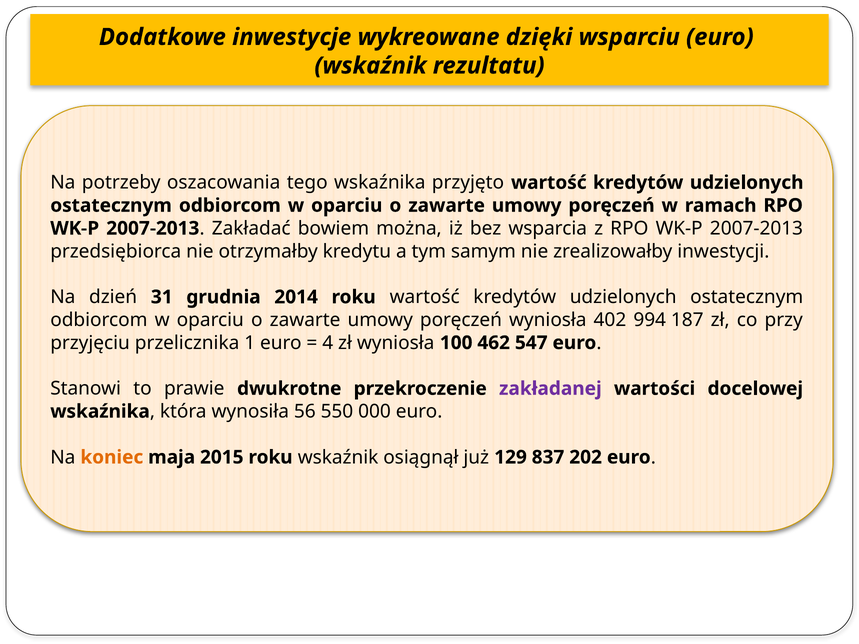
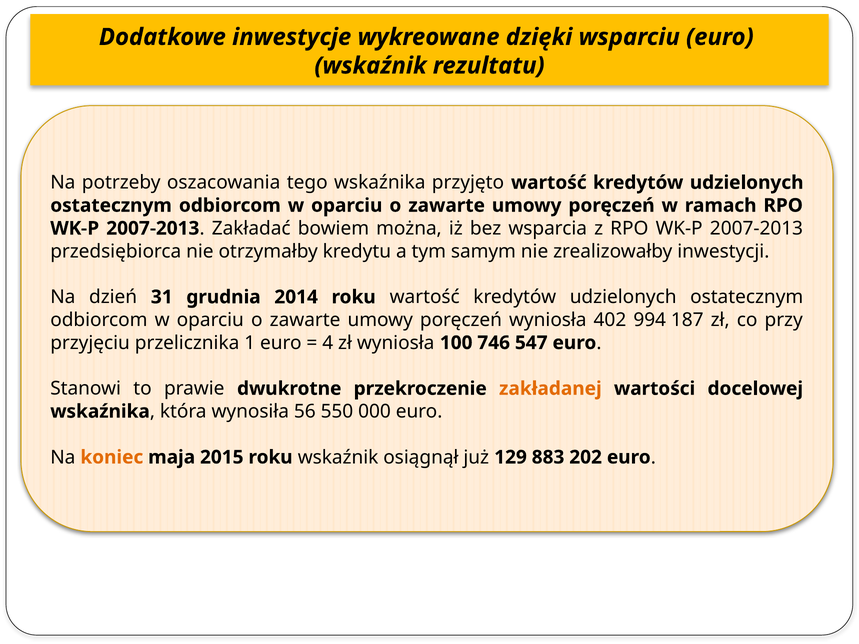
462: 462 -> 746 (494, 343)
zakładanej colour: purple -> orange (550, 389)
837: 837 -> 883 (548, 457)
